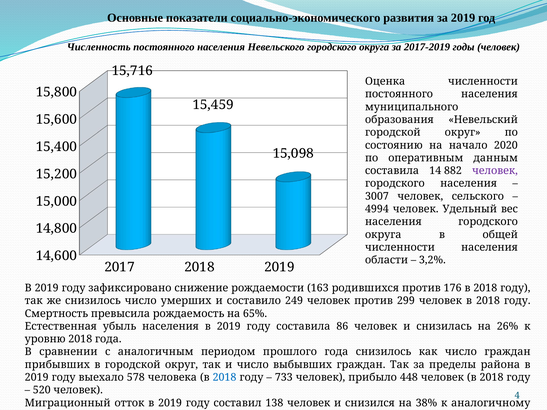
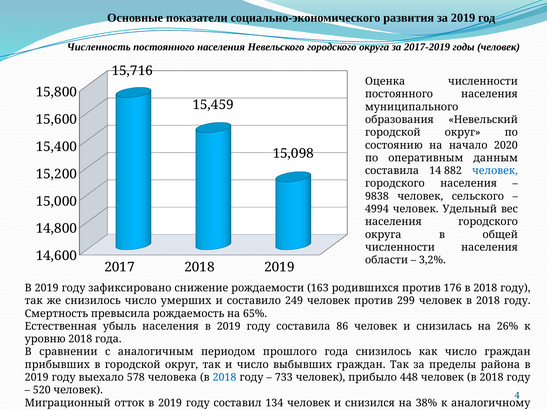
человек colour: purple -> blue (495, 171)
3007: 3007 -> 9838 (377, 196)
138: 138 -> 134 (274, 403)
